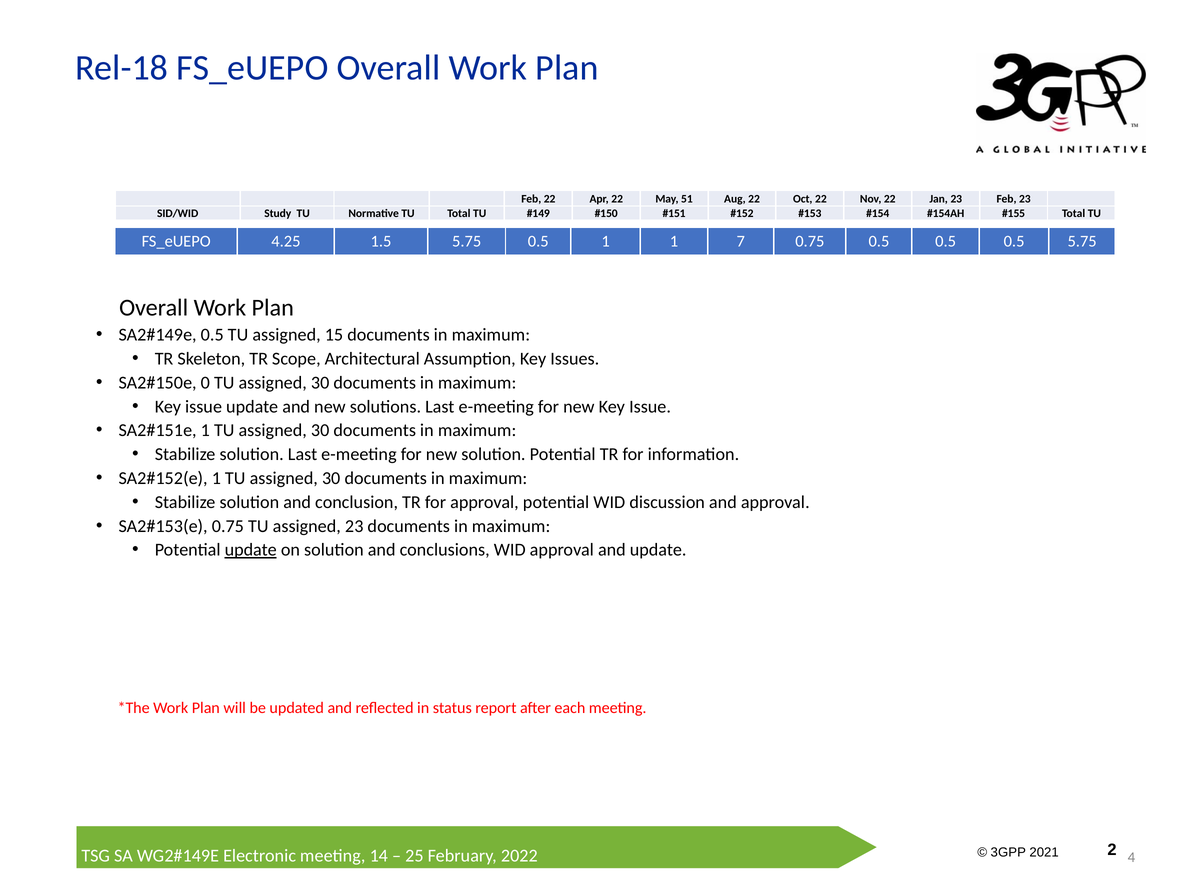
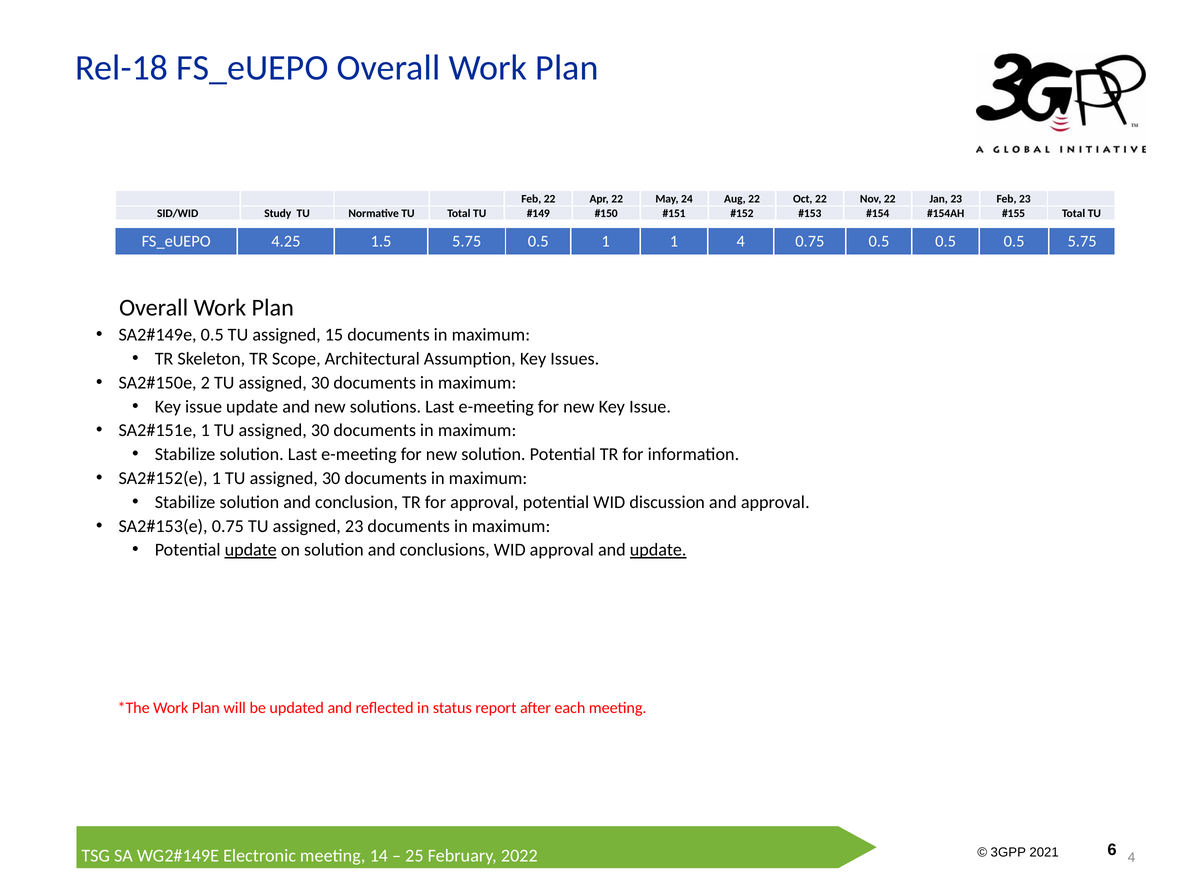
51: 51 -> 24 (687, 199)
1 7: 7 -> 4 (741, 241)
0: 0 -> 2 (205, 383)
update underline: none -> present (658, 550)
2: 2 -> 6 (1112, 850)
